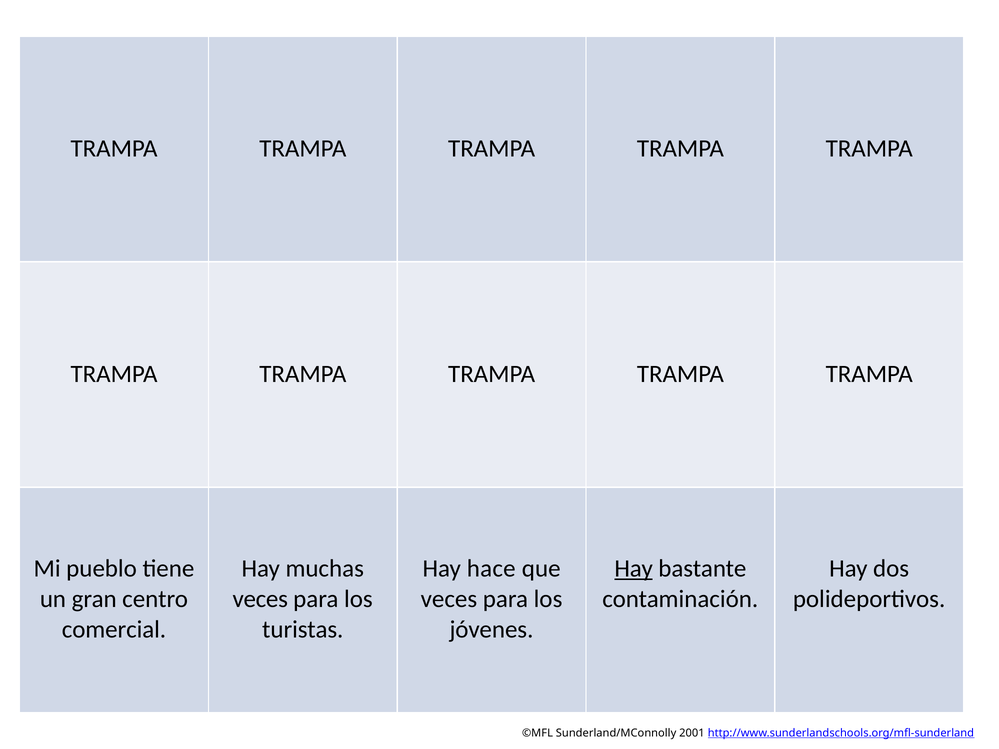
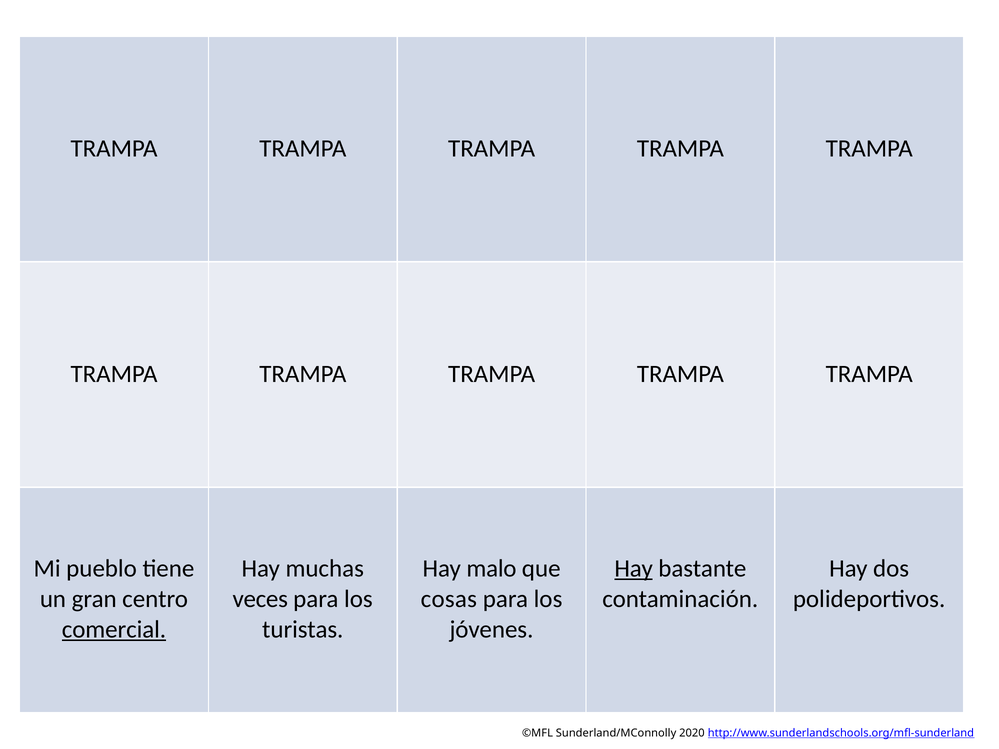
hace: hace -> malo (491, 569)
veces: veces -> cosas (449, 599)
comercial underline: none -> present (114, 630)
2001: 2001 -> 2020 (692, 733)
